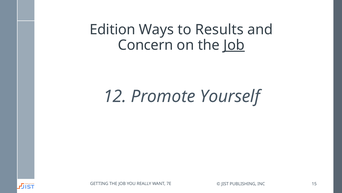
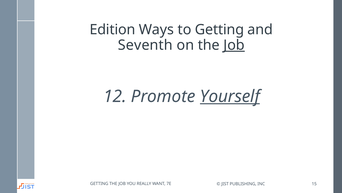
to Results: Results -> Getting (220, 30)
Concern: Concern -> Seventh (145, 45)
Yourself underline: none -> present (230, 96)
